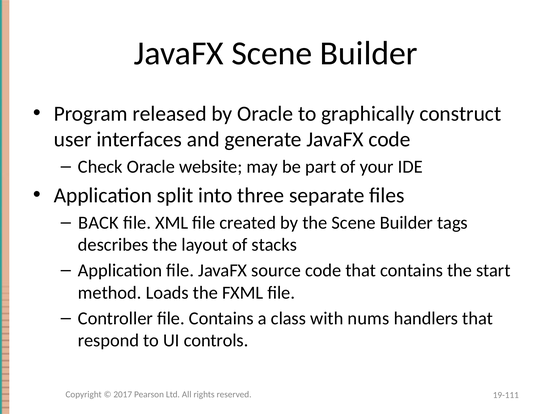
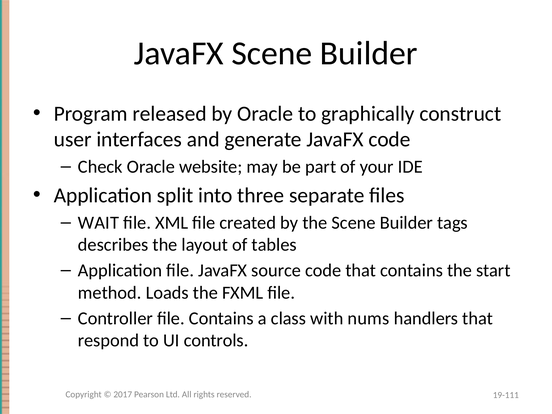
BACK: BACK -> WAIT (98, 223)
stacks: stacks -> tables (274, 245)
